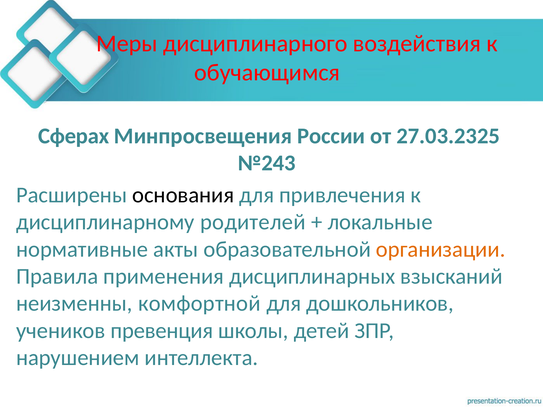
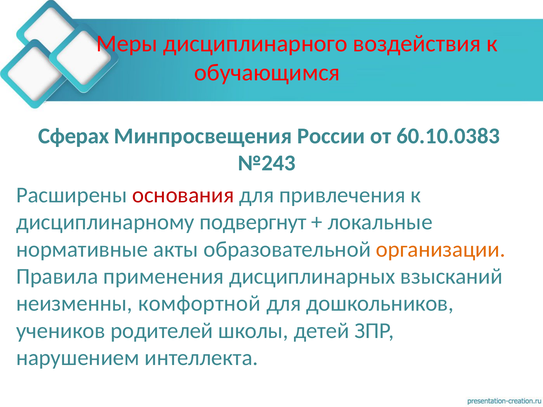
27.03.2325: 27.03.2325 -> 60.10.0383 (448, 136)
основания colour: black -> red (183, 195)
родителей: родителей -> подвергнут (253, 222)
превенция: превенция -> родителей (162, 331)
